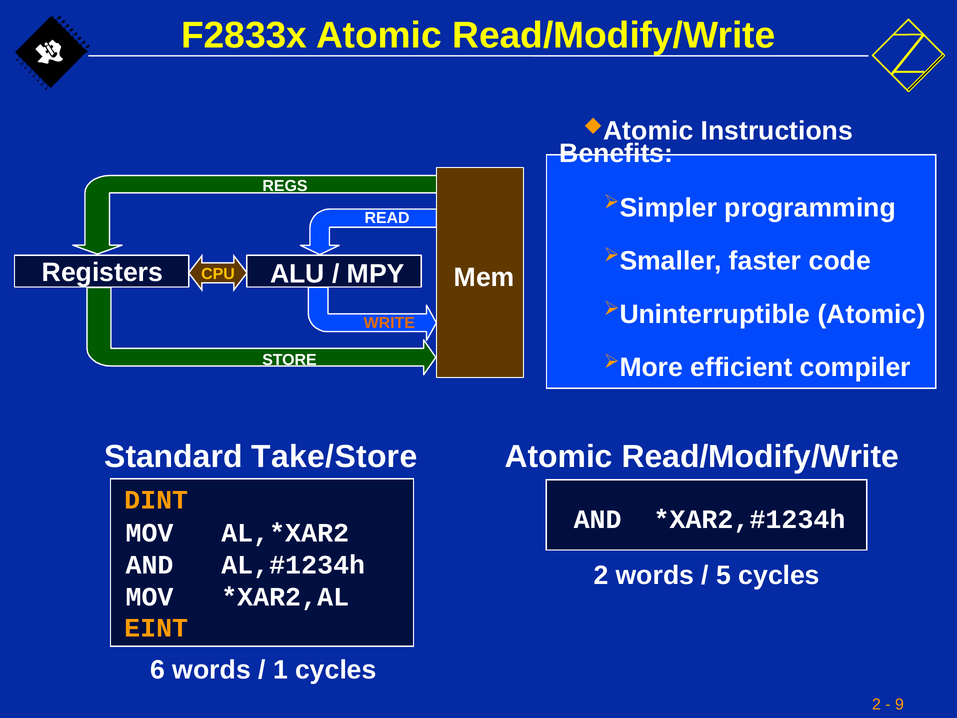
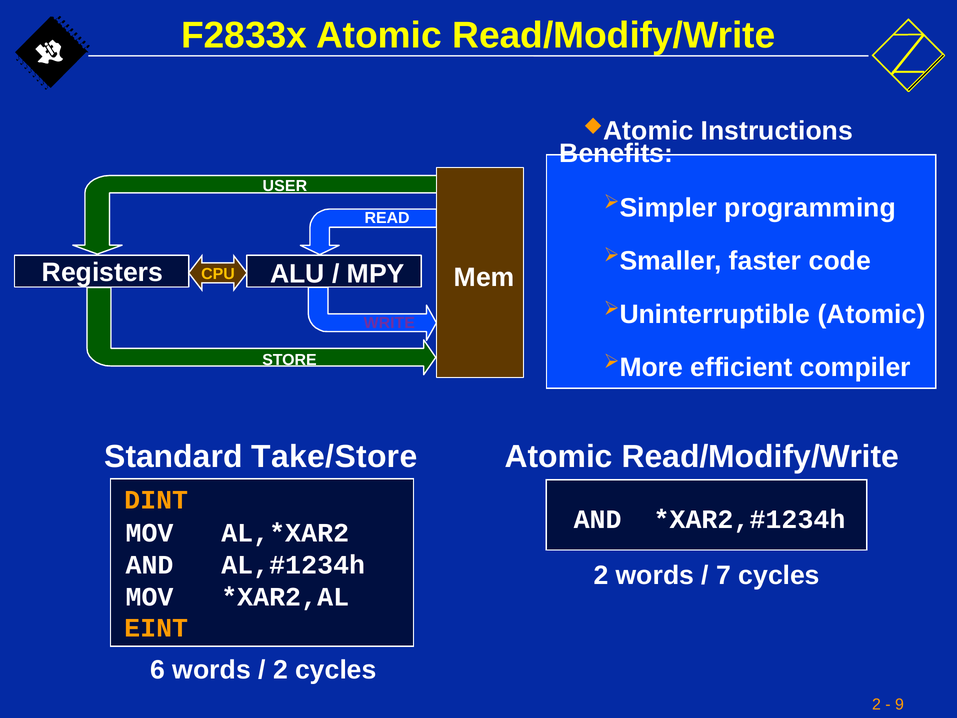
REGS: REGS -> USER (285, 186)
WRITE colour: orange -> purple (389, 323)
5: 5 -> 7 (724, 575)
1: 1 -> 2 (280, 670)
